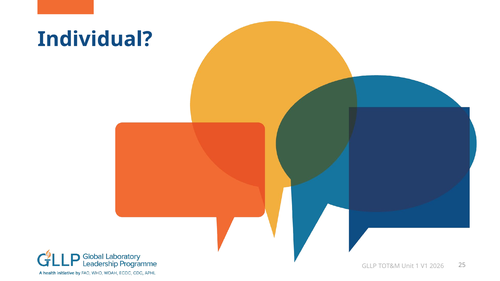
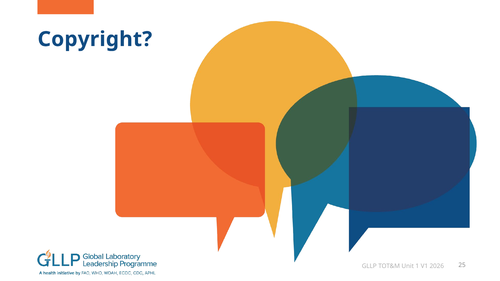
Individual: Individual -> Copyright (95, 39)
